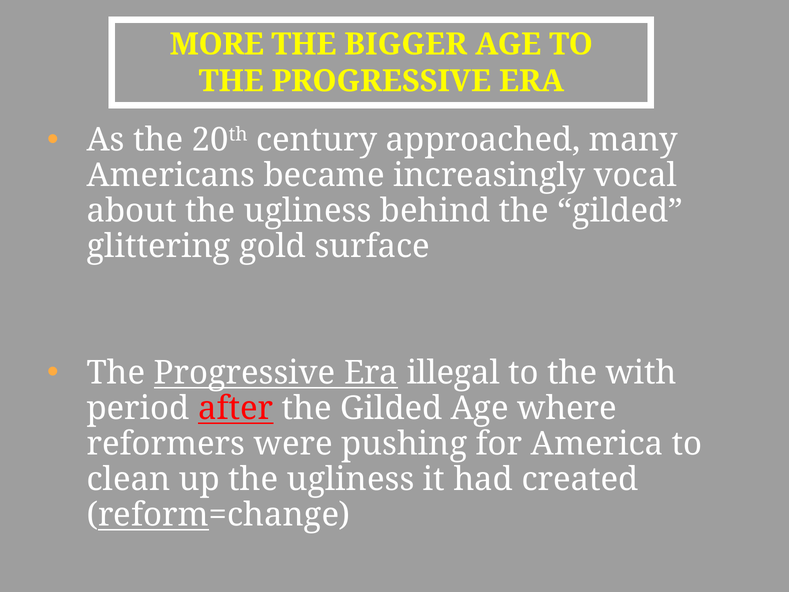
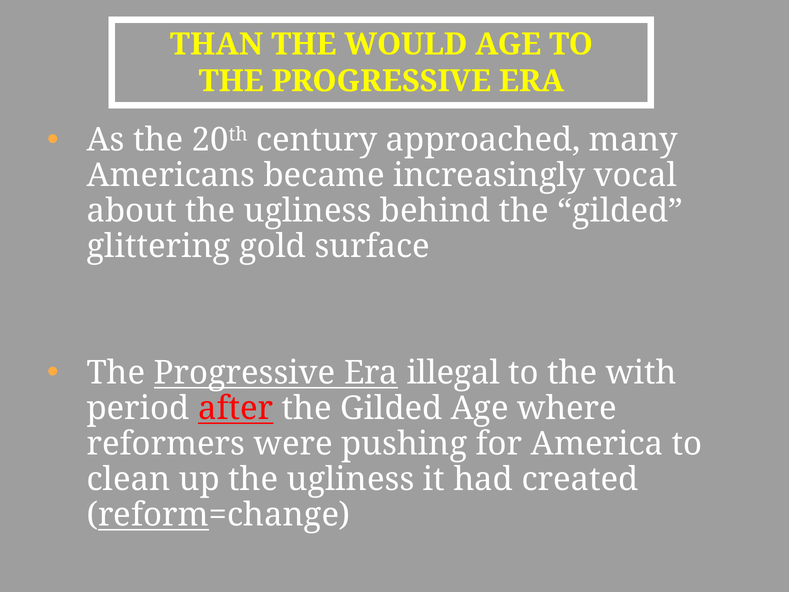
MORE: MORE -> THAN (217, 44)
BIGGER: BIGGER -> WOULD (406, 44)
